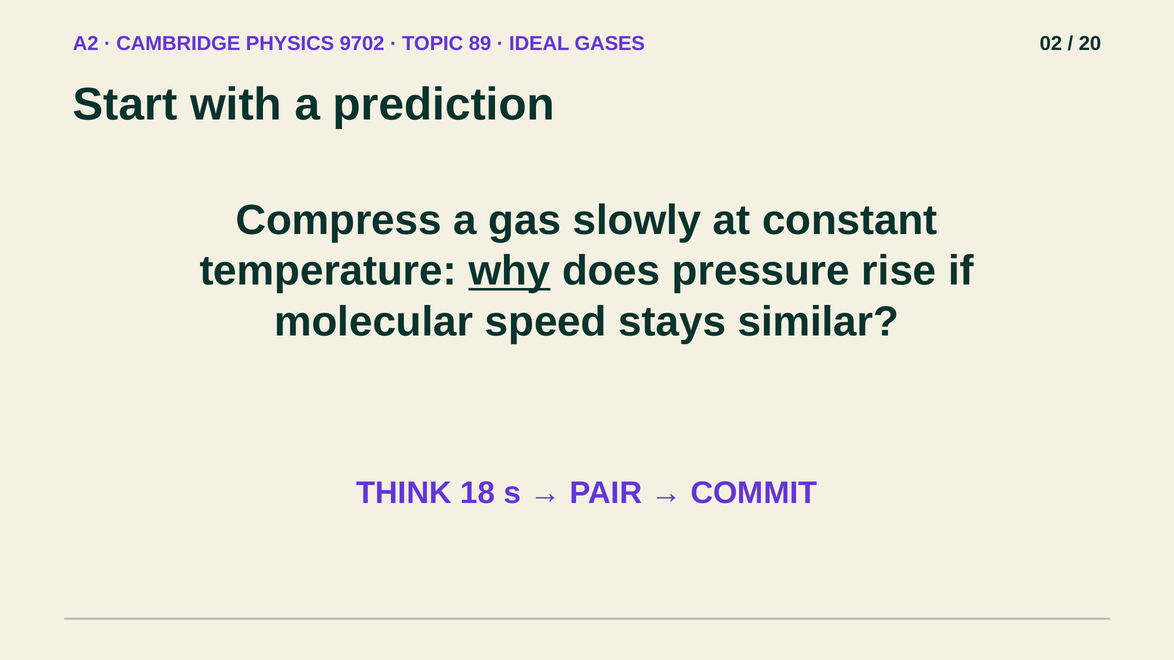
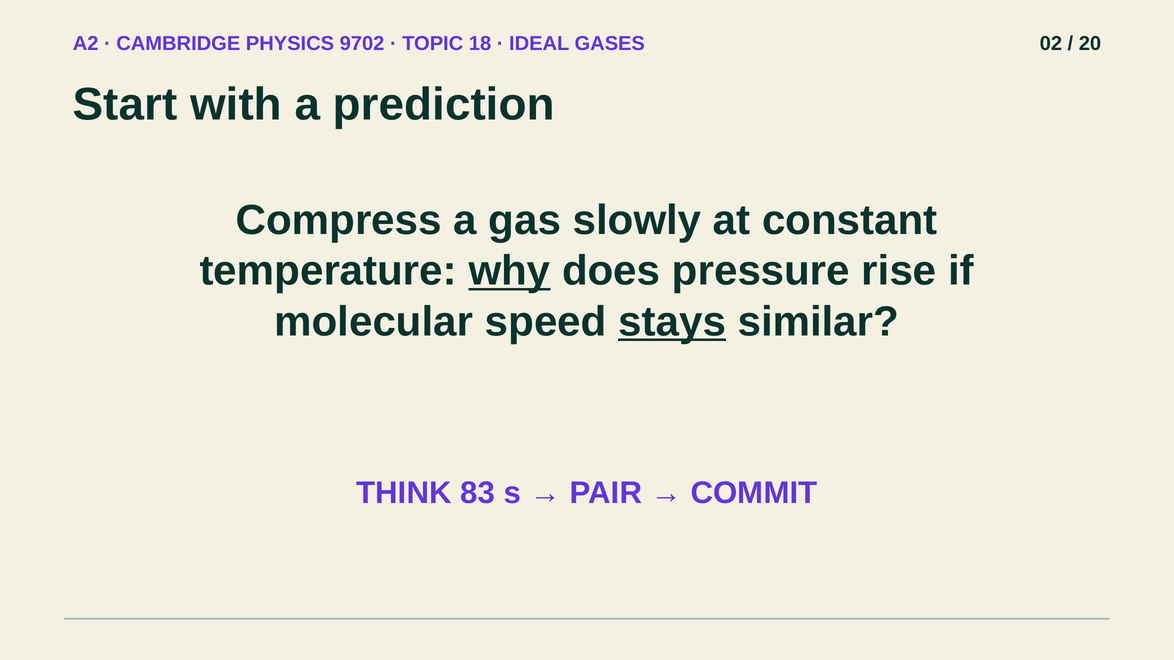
89: 89 -> 18 (480, 44)
stays underline: none -> present (672, 322)
18: 18 -> 83 (478, 493)
